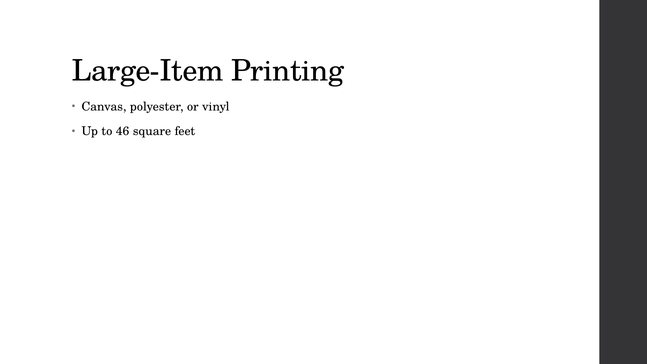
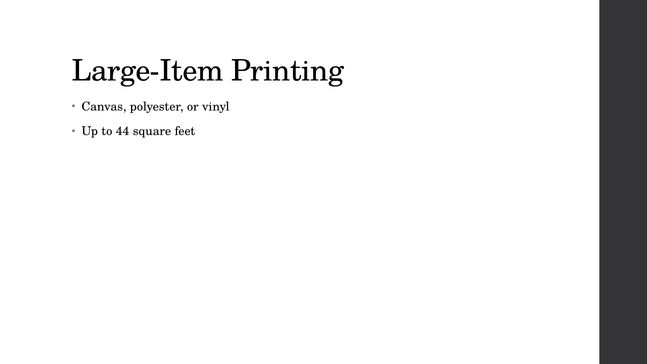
46: 46 -> 44 (123, 131)
